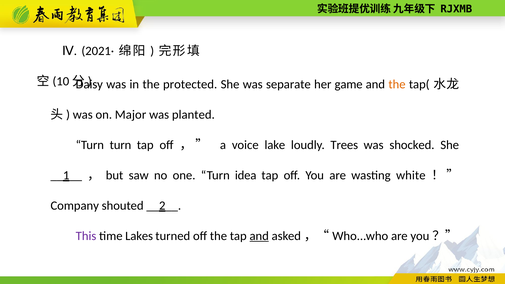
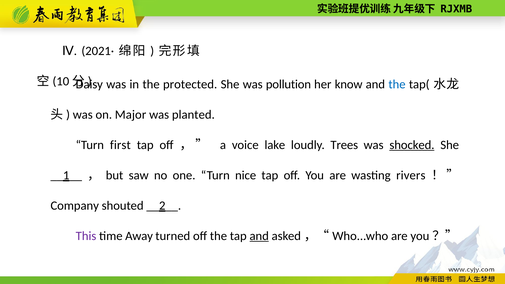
separate: separate -> pollution (288, 84)
game: game -> know (349, 84)
the colour: orange -> blue (397, 84)
Turn turn: turn -> first (120, 145)
shocked underline: none -> present (412, 145)
idea: idea -> nice (246, 175)
white: white -> rivers (411, 175)
Lakes: Lakes -> Away (139, 236)
